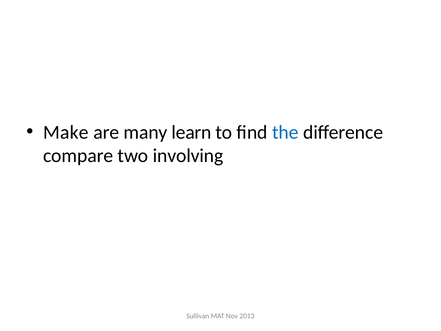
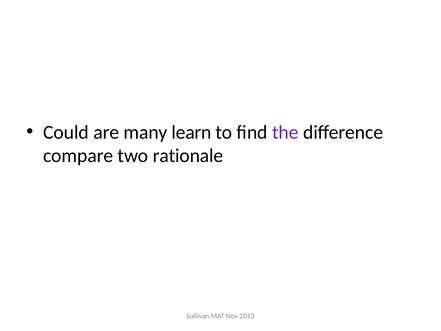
Make: Make -> Could (66, 132)
the colour: blue -> purple (285, 132)
involving: involving -> rationale (188, 156)
